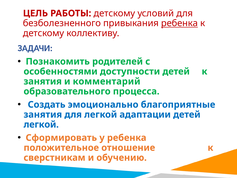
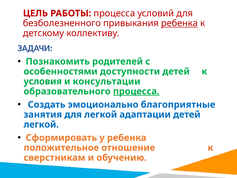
РАБОТЫ детскому: детскому -> процесса (114, 13)
занятия: занятия -> условия (43, 81)
комментарий: комментарий -> консультации (107, 81)
процесса underline: none -> present (136, 91)
